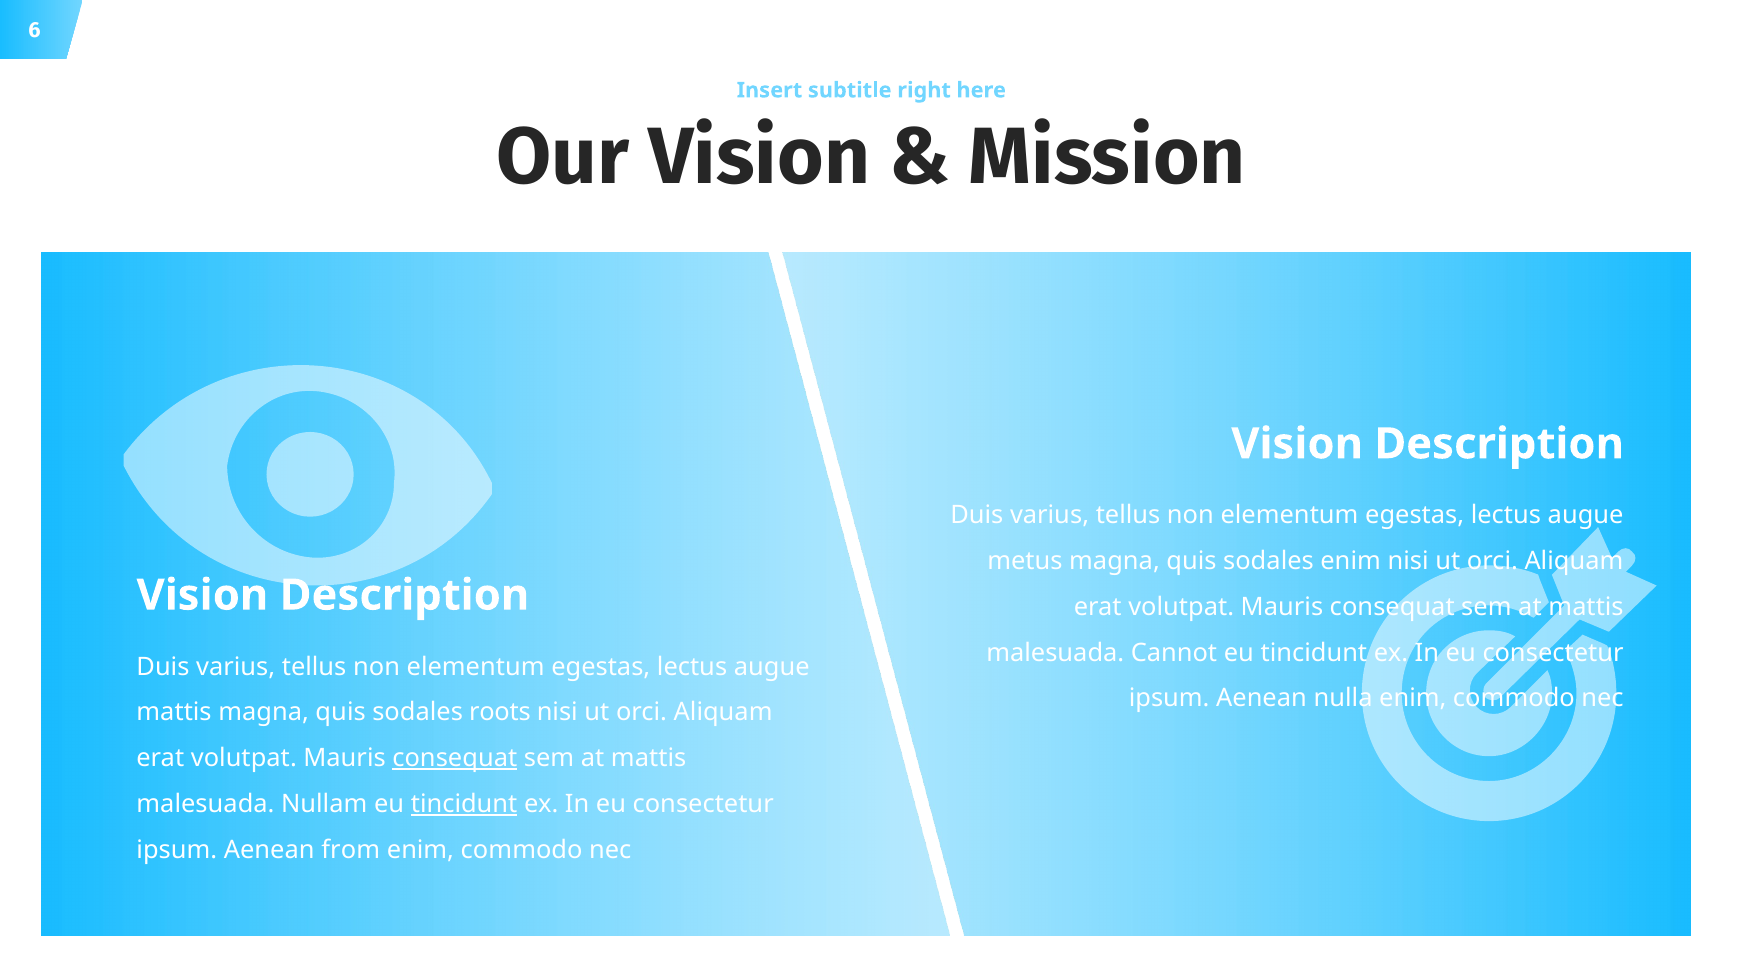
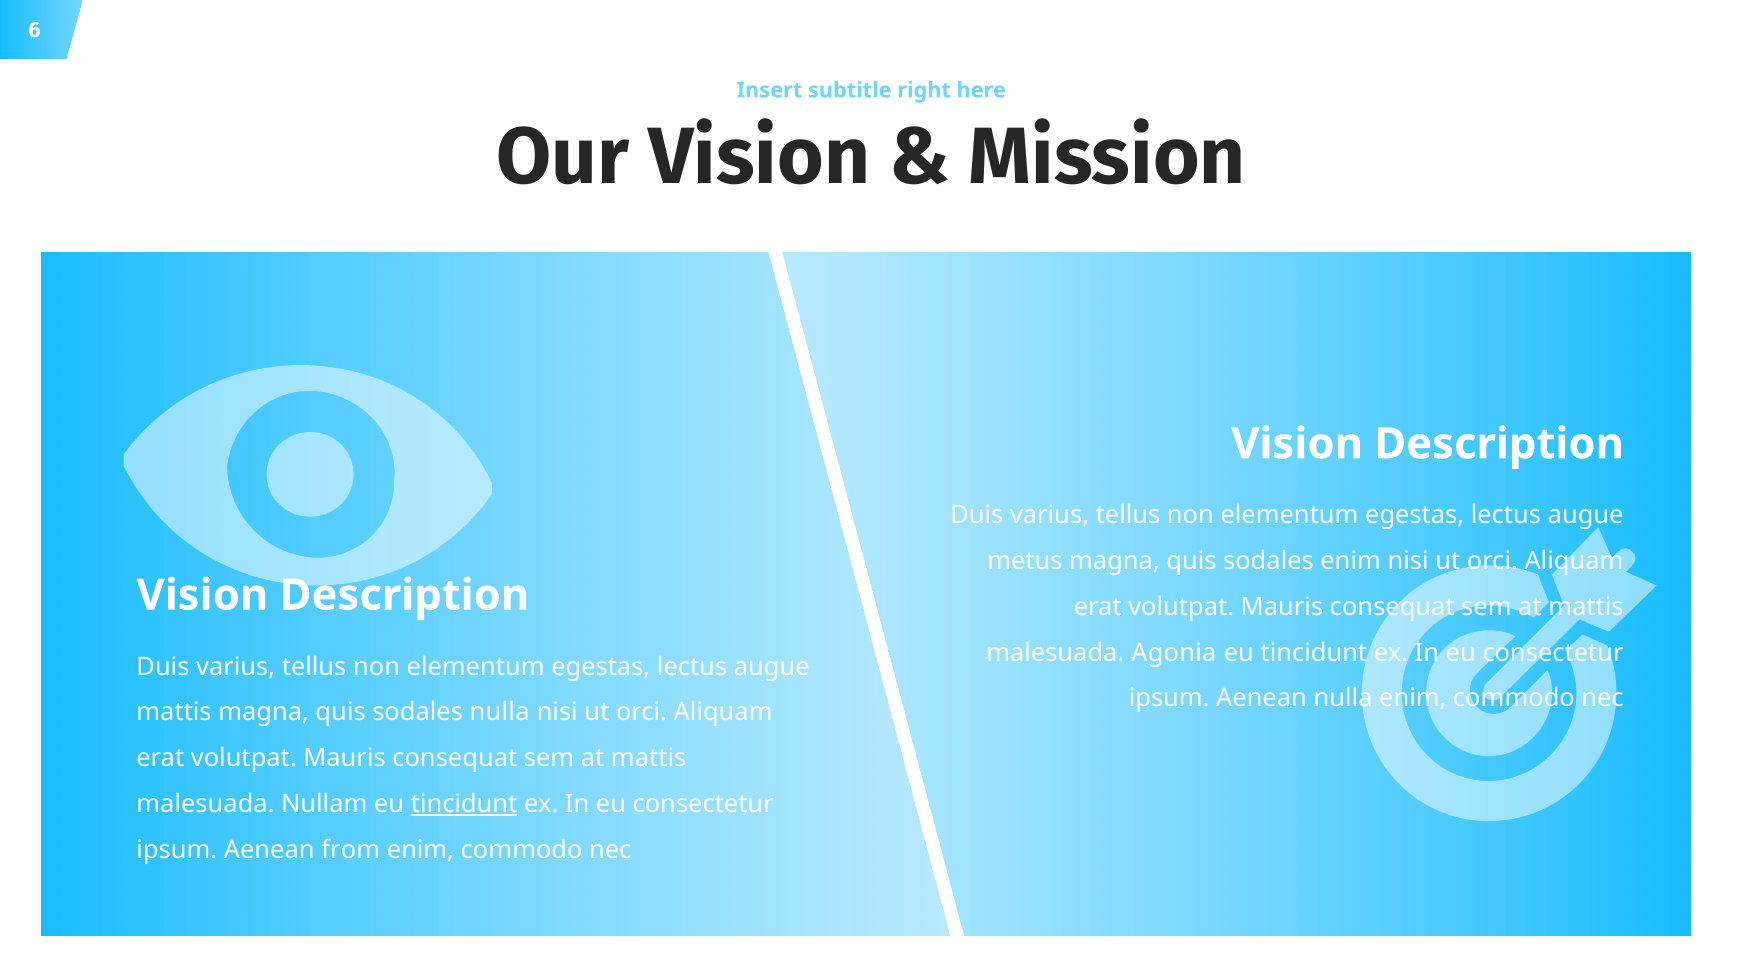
Cannot: Cannot -> Agonia (1174, 653)
sodales roots: roots -> nulla (500, 713)
consequat underline: present -> none (455, 759)
